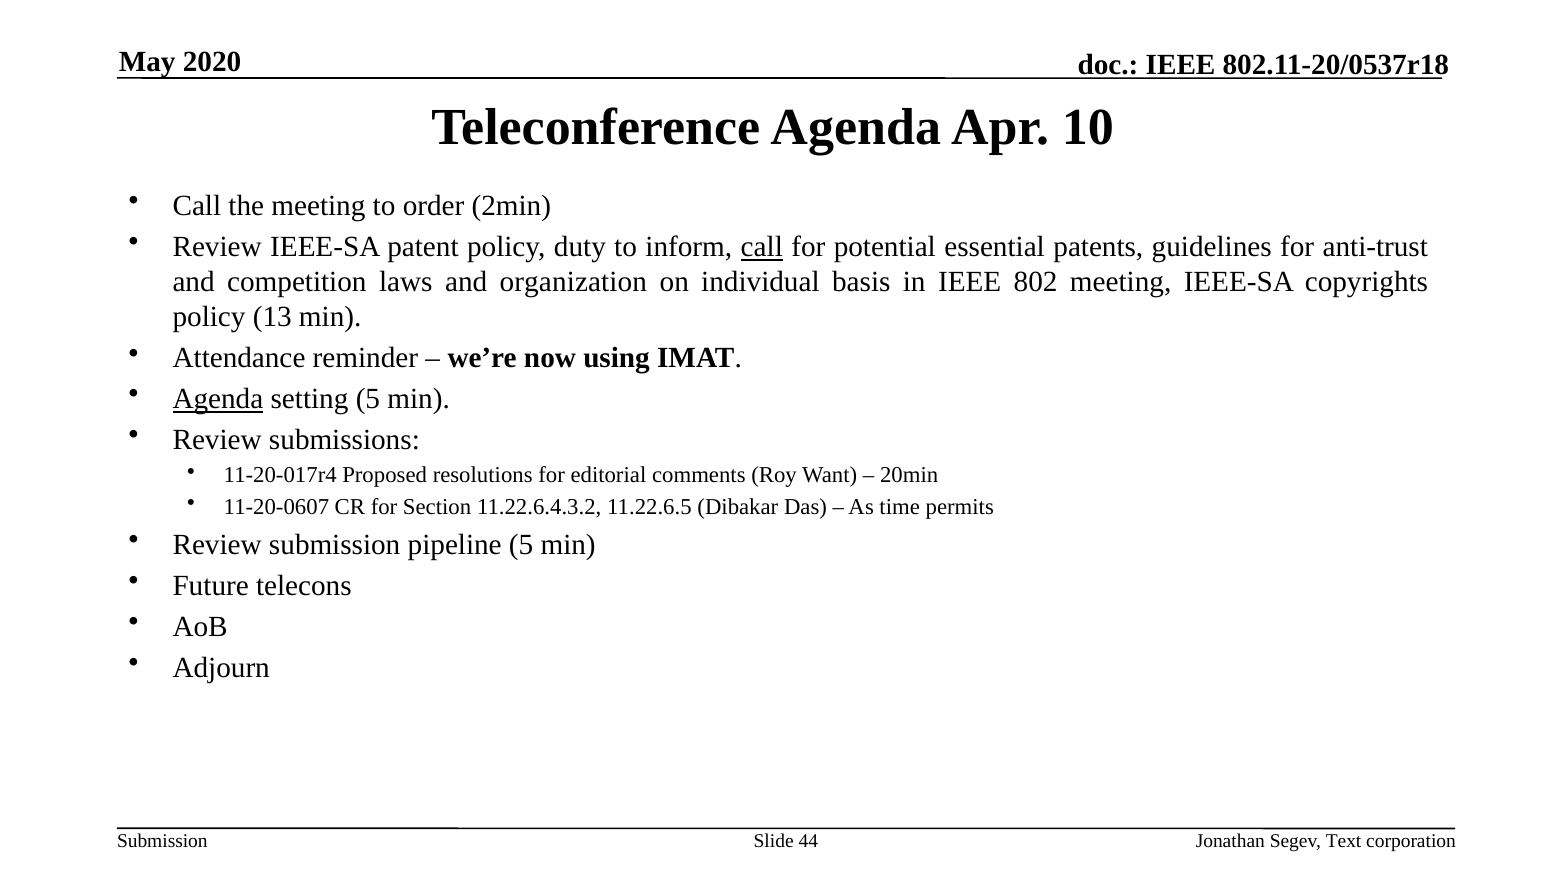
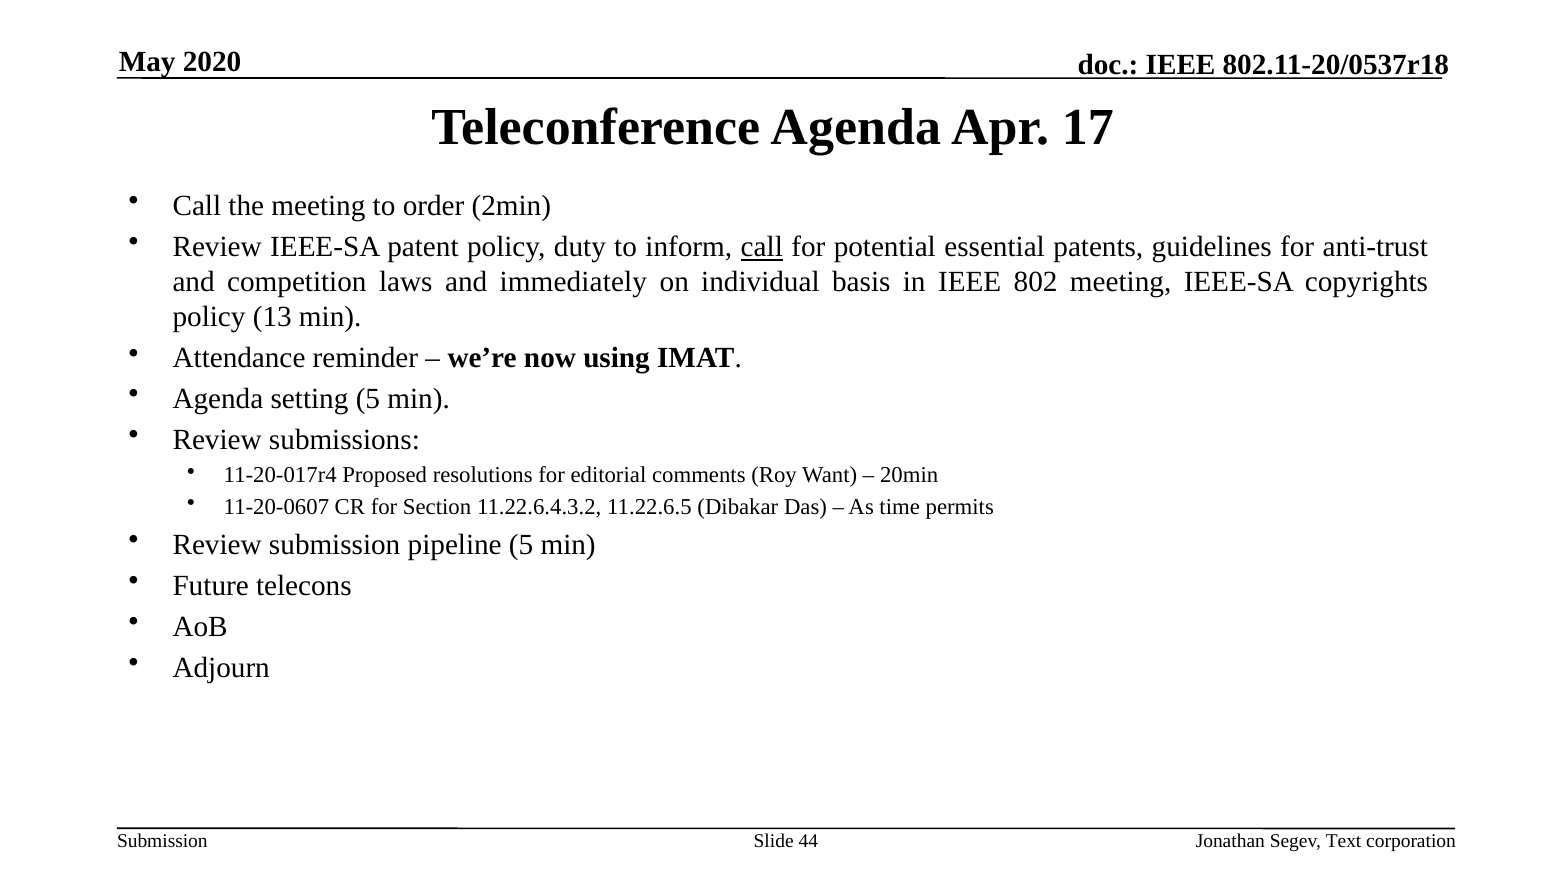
10: 10 -> 17 (1088, 127)
organization: organization -> immediately (573, 282)
Agenda underline: present -> none (218, 399)
